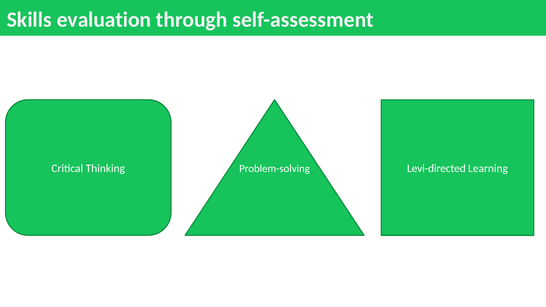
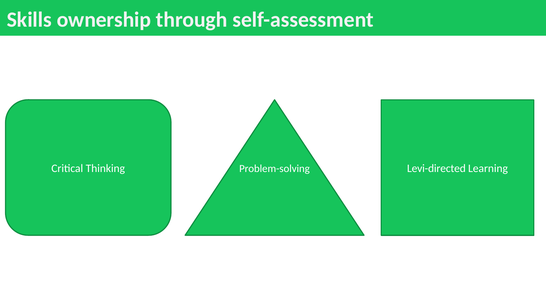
evaluation: evaluation -> ownership (104, 20)
